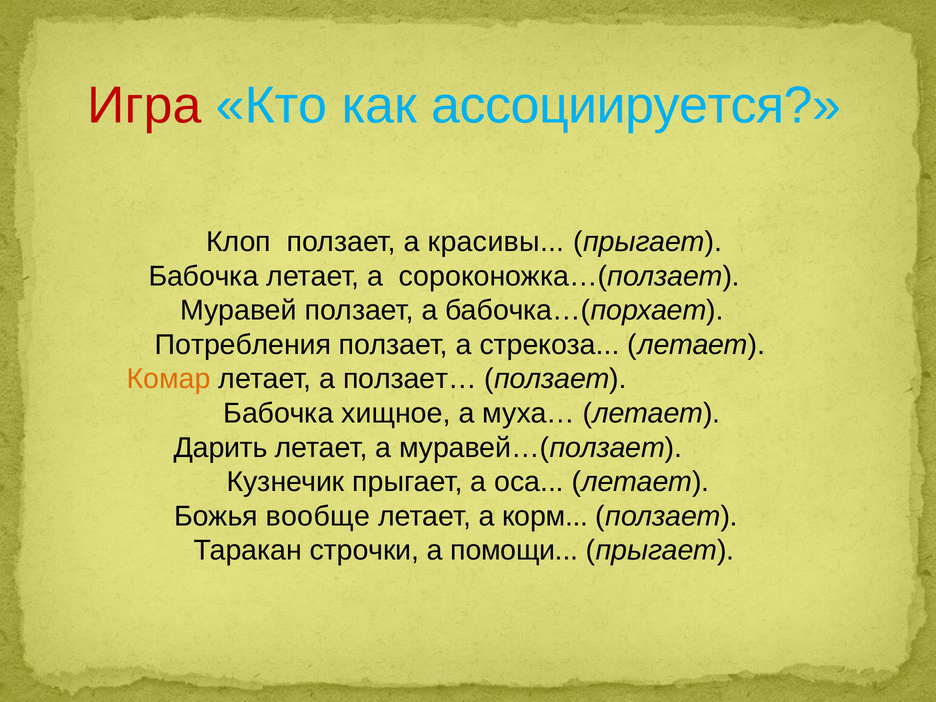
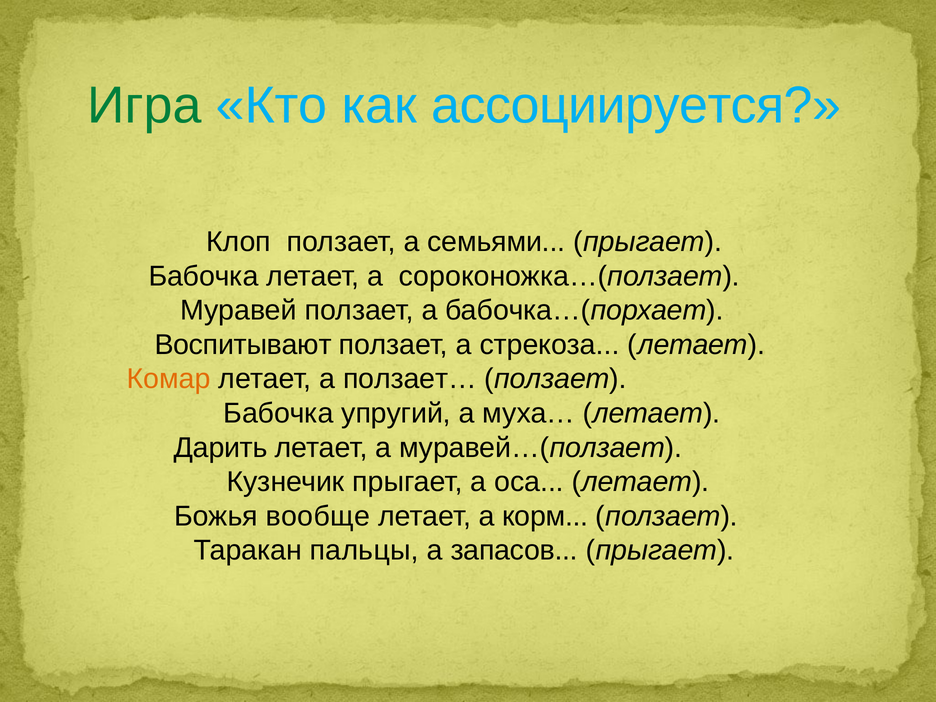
Игра colour: red -> green (145, 106)
красивы: красивы -> семьями (496, 242)
Потребления: Потребления -> Воспитывают (243, 345)
хищное: хищное -> упругий (396, 413)
строчки: строчки -> пальцы (364, 551)
помощи: помощи -> запасов (514, 551)
